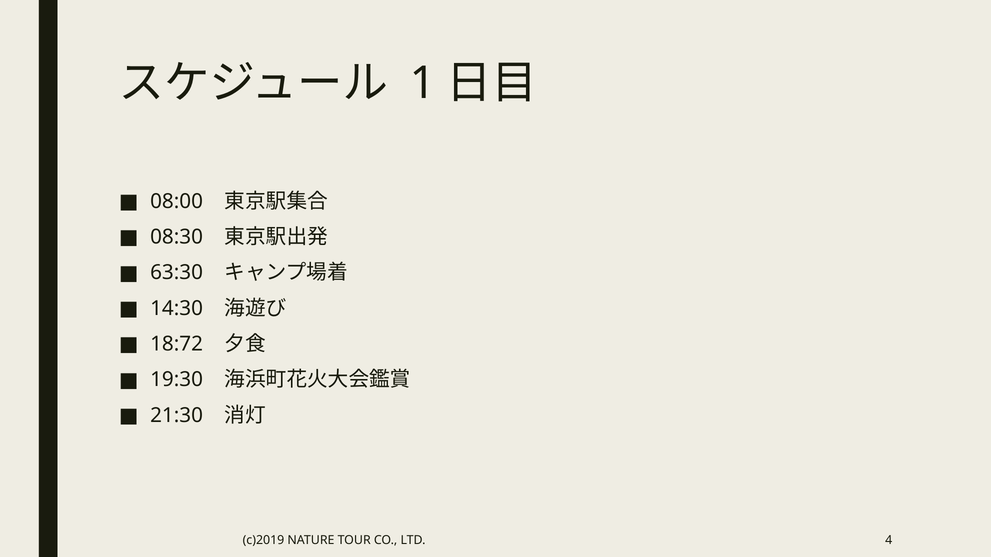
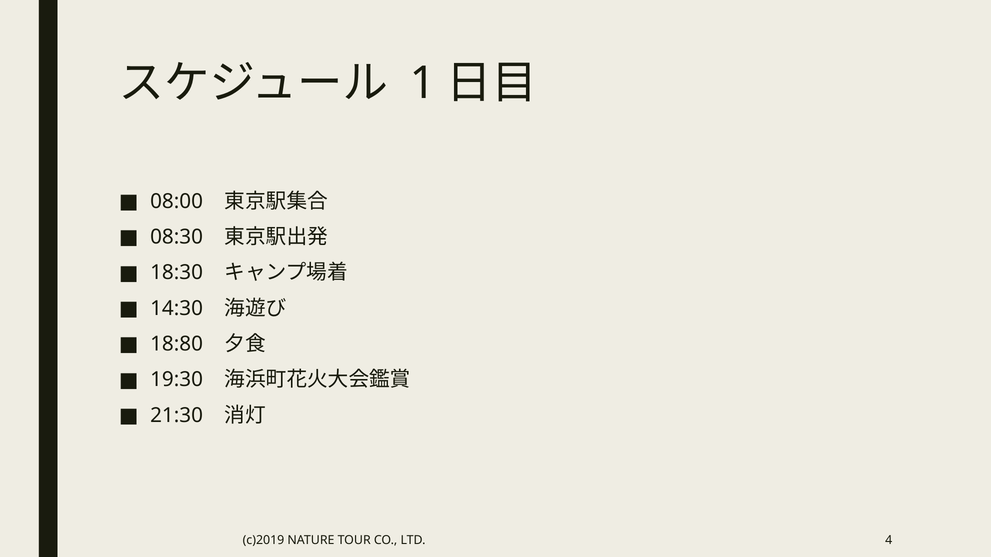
63:30: 63:30 -> 18:30 (177, 273)
18:72: 18:72 -> 18:80 (177, 344)
